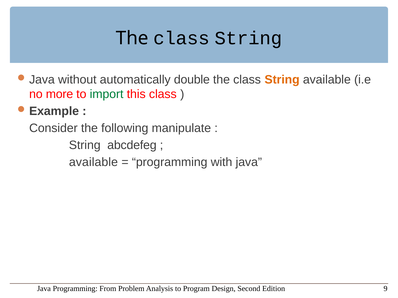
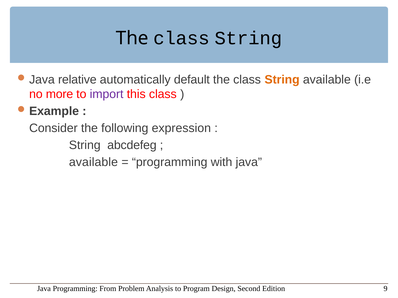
without: without -> relative (77, 80)
double: double -> default (192, 80)
import colour: green -> purple (107, 94)
manipulate: manipulate -> expression (181, 128)
